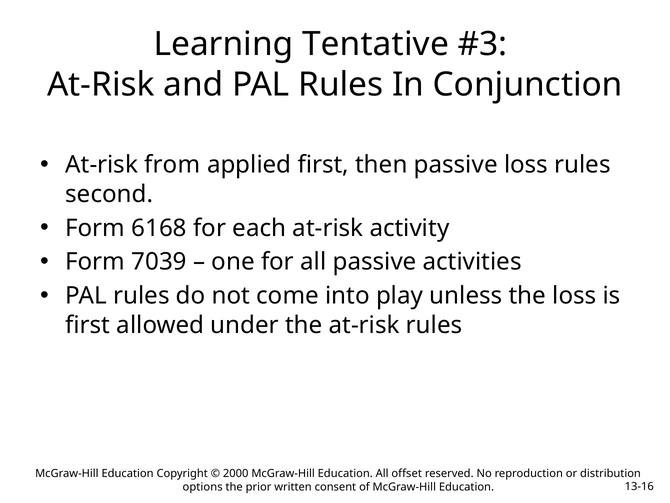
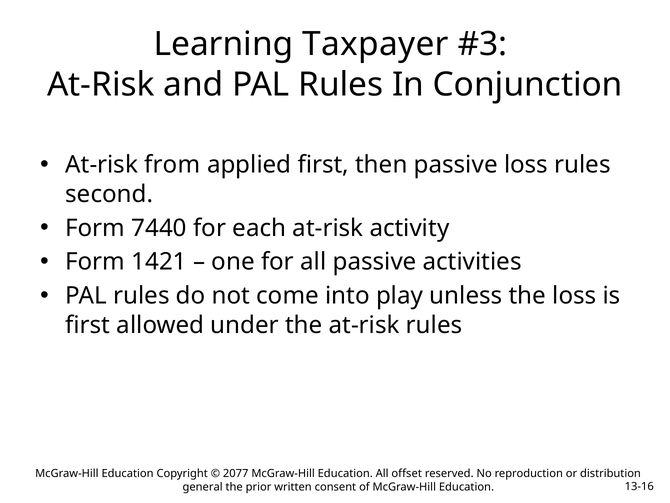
Tentative: Tentative -> Taxpayer (375, 44)
6168: 6168 -> 7440 (159, 228)
7039: 7039 -> 1421 (159, 262)
2000: 2000 -> 2077 (236, 473)
options: options -> general (203, 486)
